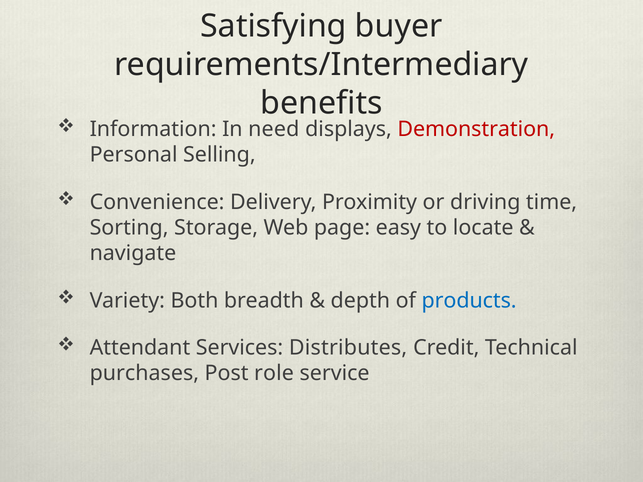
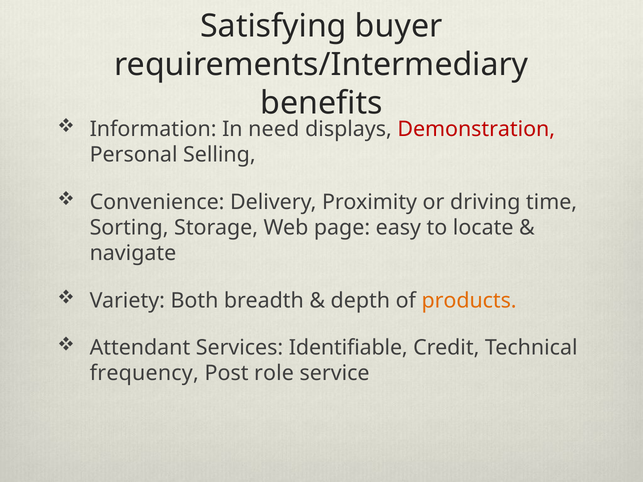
products colour: blue -> orange (469, 301)
Distributes: Distributes -> Identifiable (348, 348)
purchases: purchases -> frequency (144, 374)
